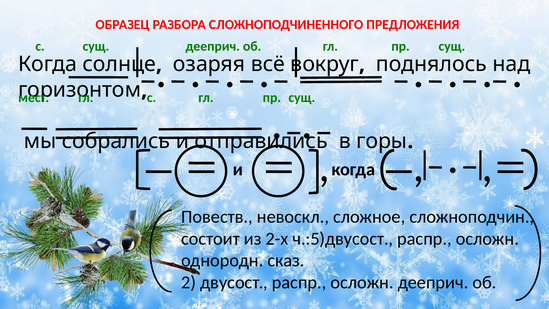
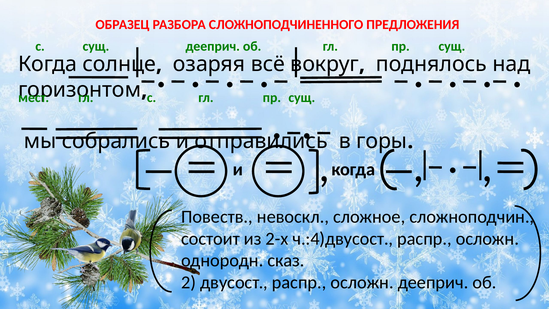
ч.:5)двусост: ч.:5)двусост -> ч.:4)двусост (343, 239)
